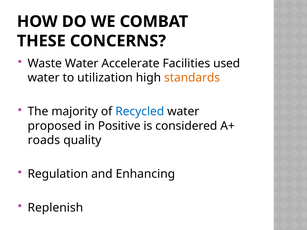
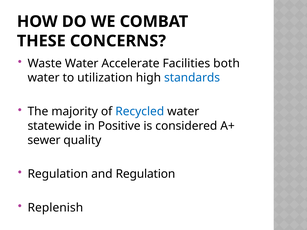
used: used -> both (227, 64)
standards colour: orange -> blue (192, 78)
proposed: proposed -> statewide (54, 126)
roads: roads -> sewer (44, 140)
and Enhancing: Enhancing -> Regulation (145, 174)
